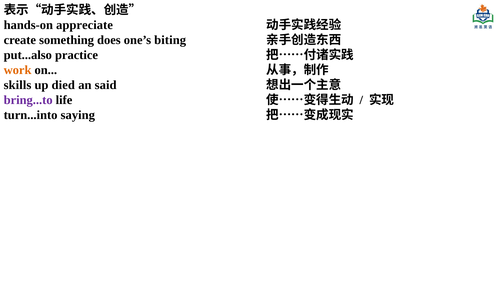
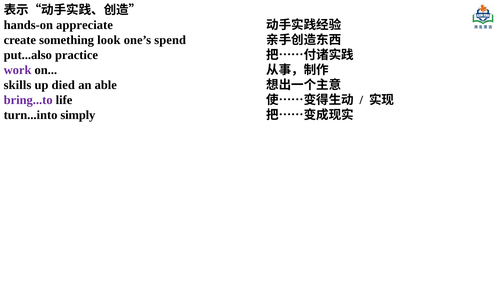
does: does -> look (109, 40)
biting: biting -> spend (170, 40)
work colour: orange -> purple (18, 70)
said: said -> able (106, 85)
saying: saying -> simply (78, 115)
